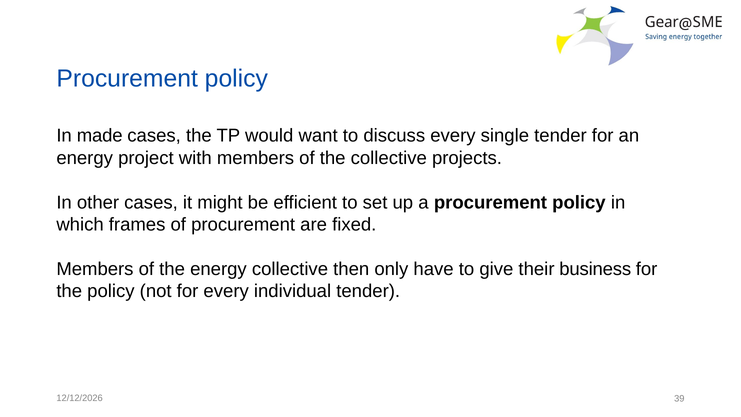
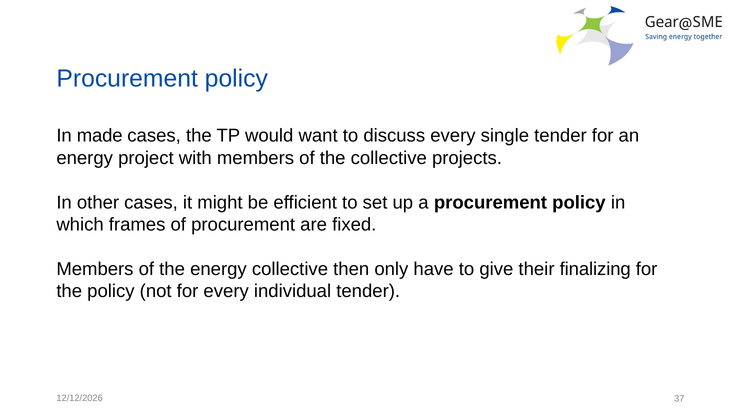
business: business -> finalizing (595, 269)
39: 39 -> 37 (679, 399)
